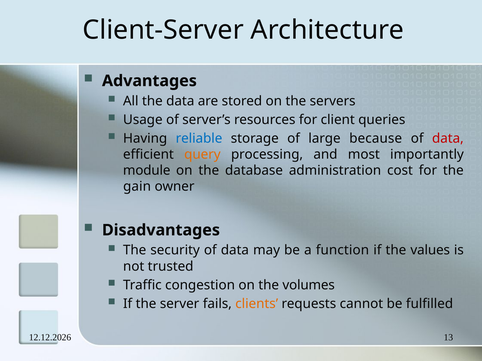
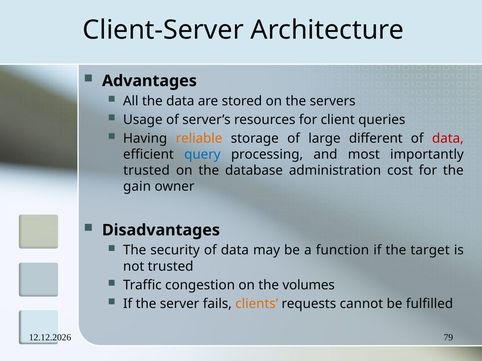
reliable colour: blue -> orange (199, 139)
because: because -> different (376, 139)
query colour: orange -> blue (202, 155)
module: module -> trusted (147, 171)
values: values -> target (430, 251)
13: 13 -> 79 (448, 338)
